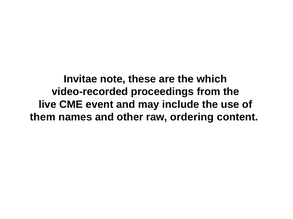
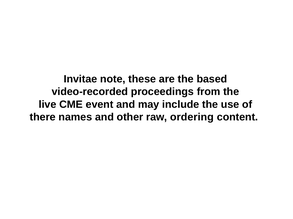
which: which -> based (212, 79)
them: them -> there (43, 117)
